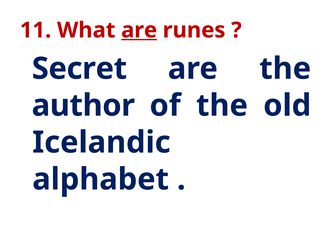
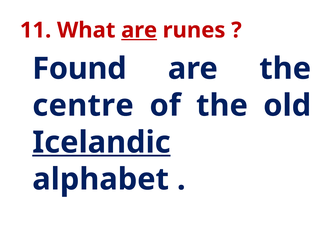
Secret: Secret -> Found (79, 69)
author: author -> centre (83, 106)
Icelandic underline: none -> present (101, 143)
